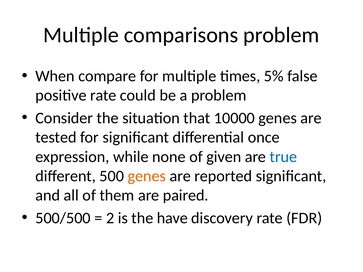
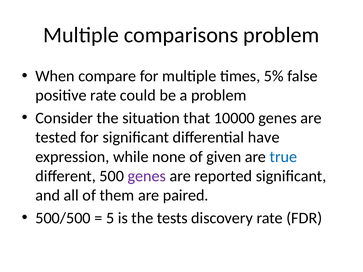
once: once -> have (264, 137)
genes colour: orange -> purple (147, 176)
2: 2 -> 5 (110, 218)
have: have -> tests (172, 218)
